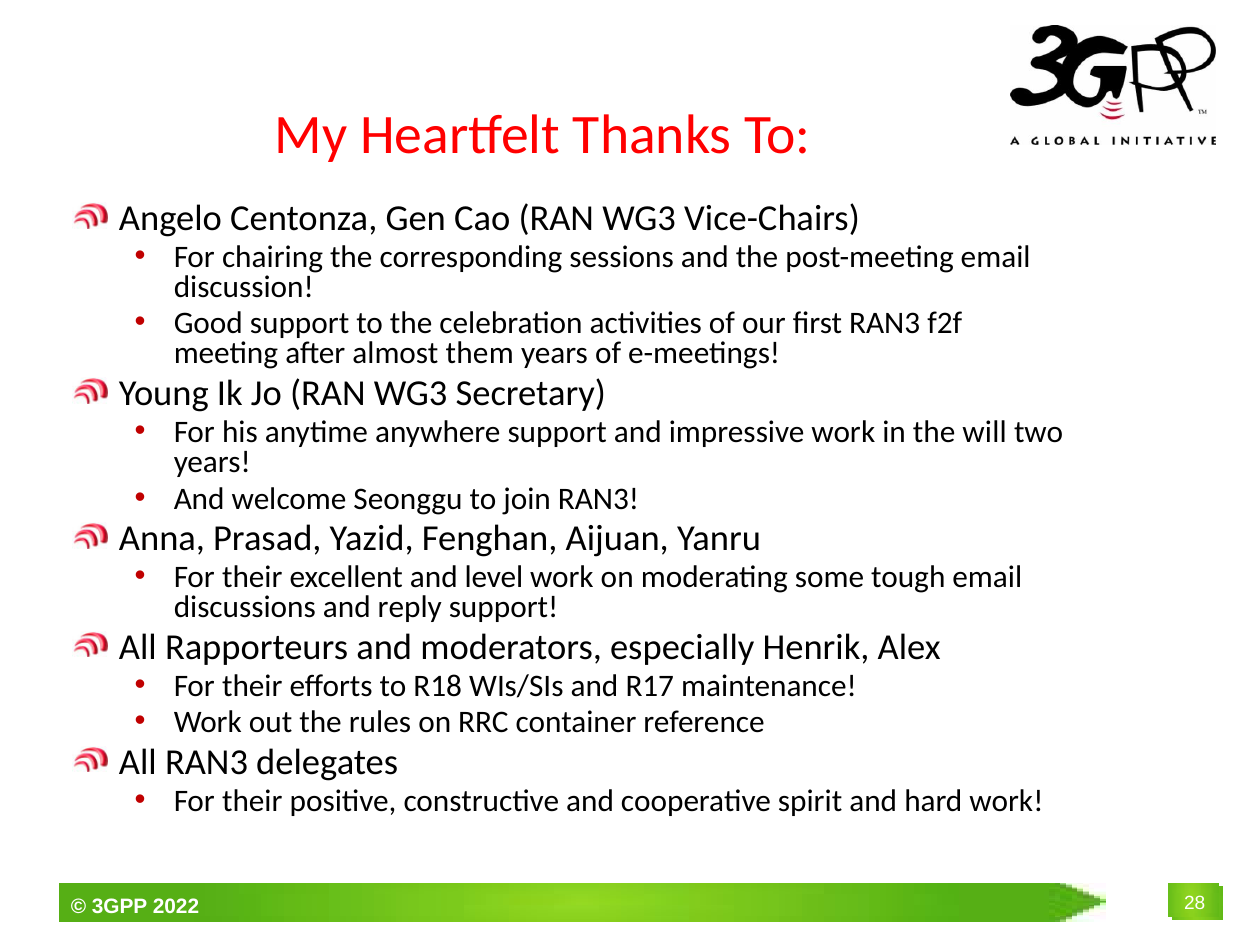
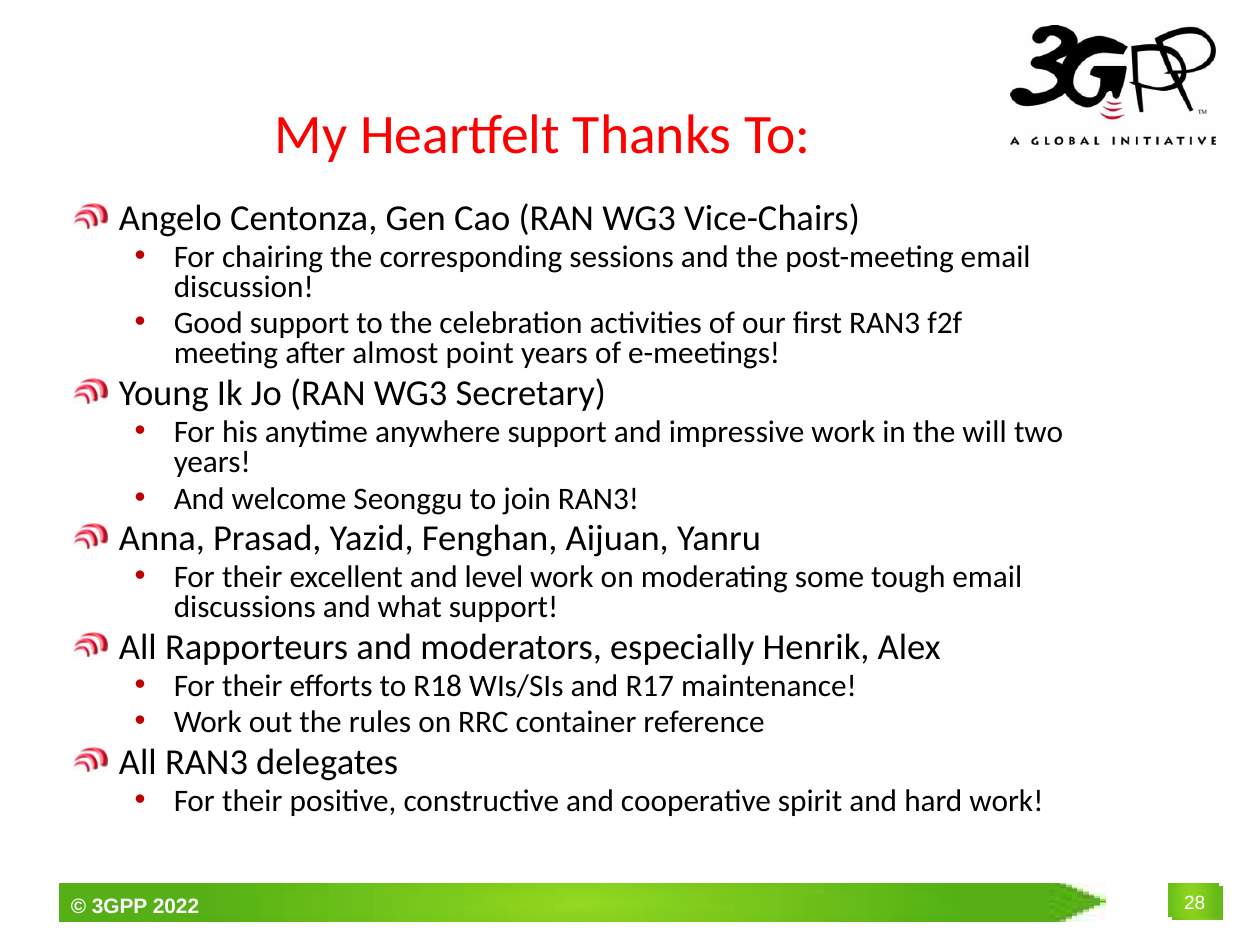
them: them -> point (480, 354)
reply: reply -> what (410, 607)
